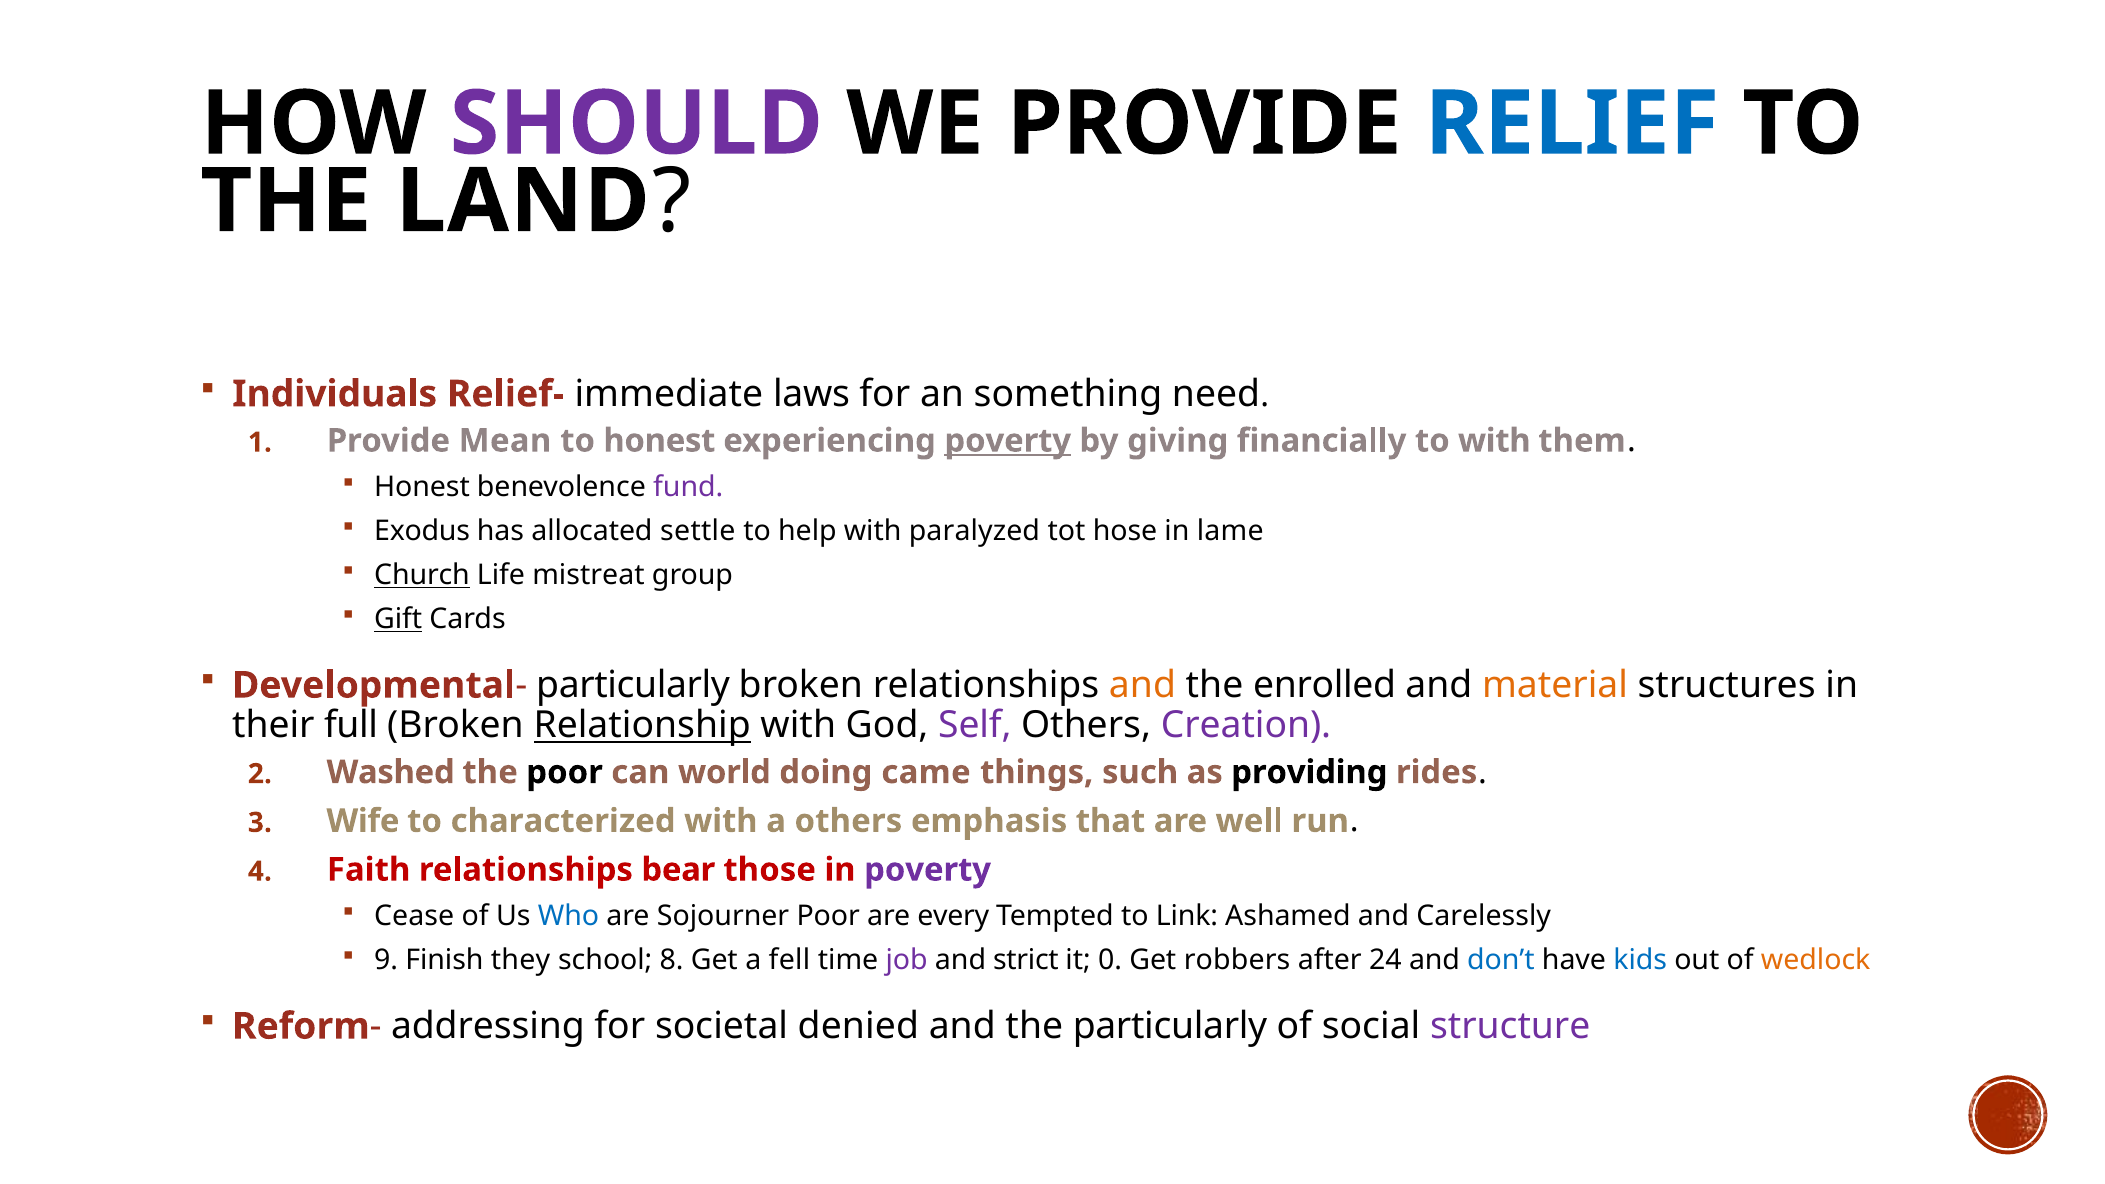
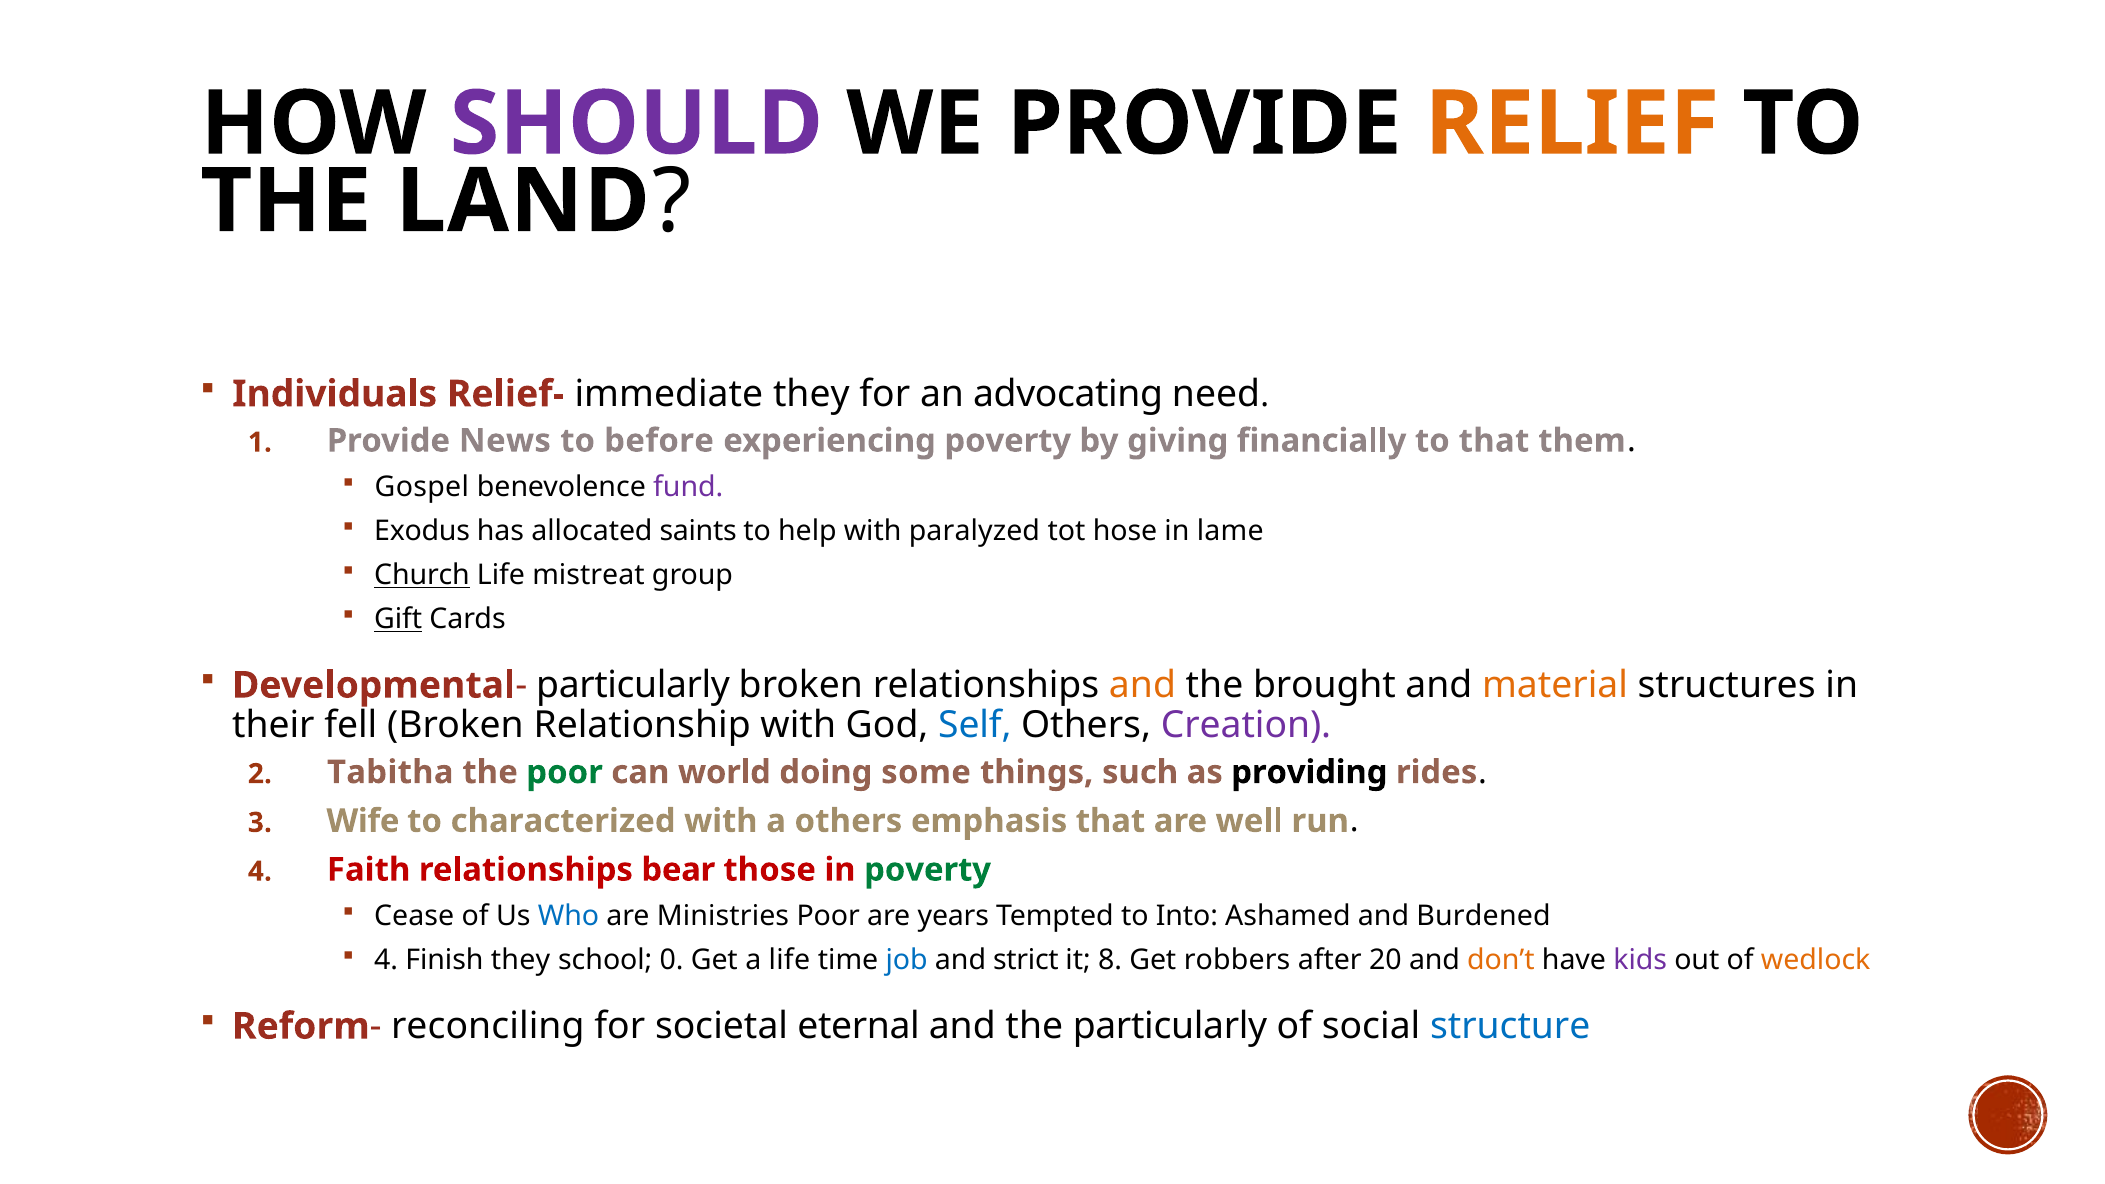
RELIEF colour: blue -> orange (1572, 124)
immediate laws: laws -> they (811, 394)
something: something -> advocating (1068, 394)
Mean: Mean -> News (505, 441)
to honest: honest -> before (659, 441)
poverty underline: present -> none (1008, 441)
to with: with -> that (1494, 441)
Honest: Honest -> Gospel (422, 487)
settle: settle -> saints (698, 531)
enrolled: enrolled -> brought (1324, 685)
full: full -> fell (351, 726)
Relationship underline: present -> none (642, 726)
Self colour: purple -> blue (975, 726)
Washed: Washed -> Tabitha (390, 772)
poor colour: black -> green (565, 772)
came: came -> some (926, 772)
poverty colour: purple -> green (928, 870)
Sojourner: Sojourner -> Ministries (723, 916)
every: every -> years (953, 916)
Link: Link -> Into (1187, 916)
Carelessly: Carelessly -> Burdened (1483, 916)
9: 9 -> 4 (386, 960)
8: 8 -> 0 (672, 960)
a fell: fell -> life (789, 960)
job colour: purple -> blue (907, 960)
0: 0 -> 8 (1110, 960)
24: 24 -> 20 (1385, 960)
don’t colour: blue -> orange (1501, 960)
kids colour: blue -> purple (1640, 960)
addressing: addressing -> reconciling (488, 1026)
denied: denied -> eternal (859, 1026)
structure colour: purple -> blue (1510, 1026)
